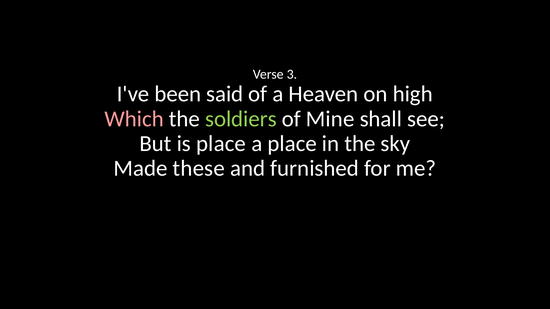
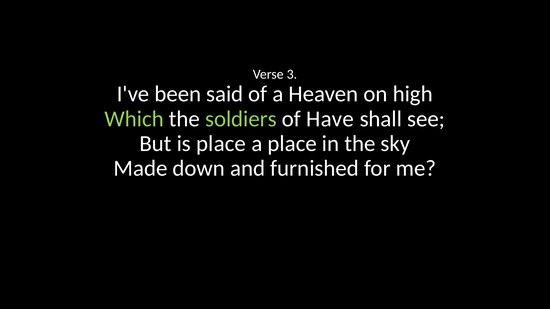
Which colour: pink -> light green (134, 119)
Mine: Mine -> Have (330, 119)
these: these -> down (199, 168)
